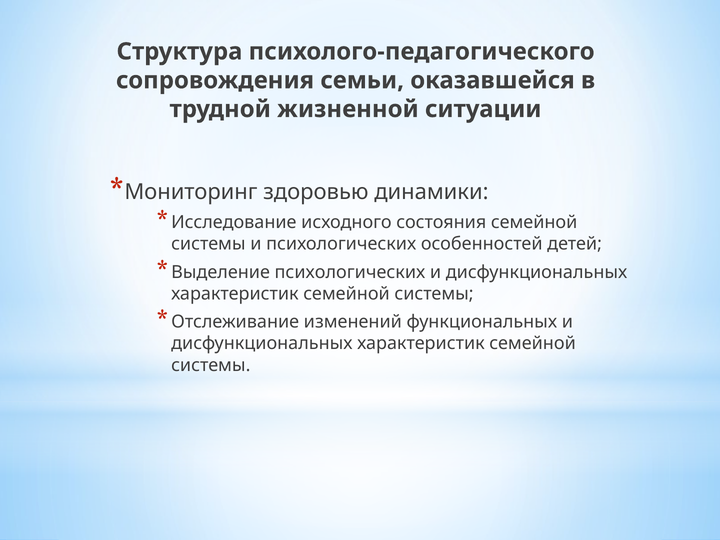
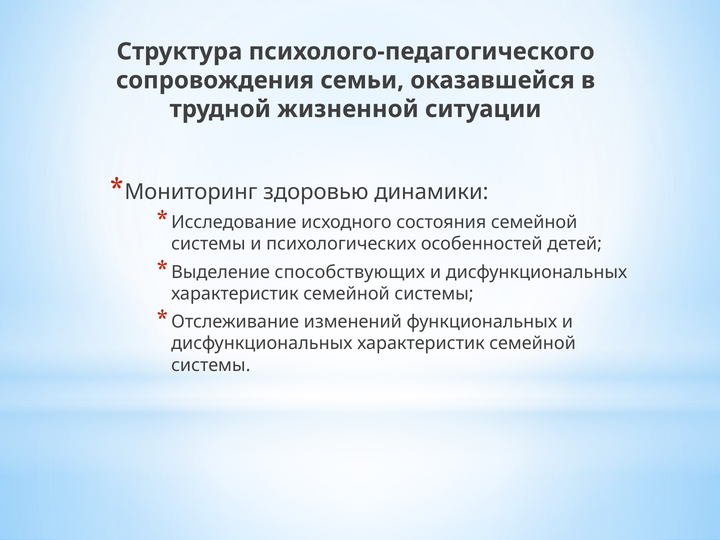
Выделение психологических: психологических -> способствующих (350, 272)
